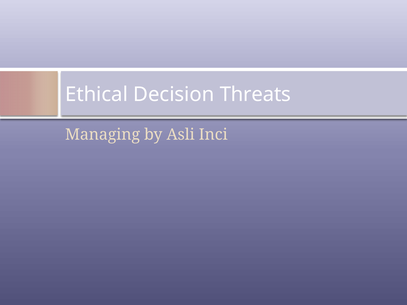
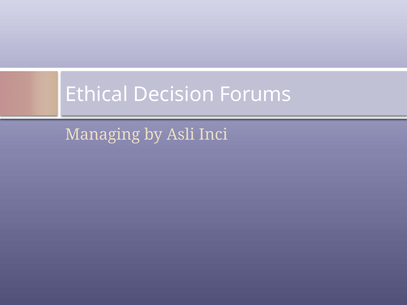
Threats: Threats -> Forums (255, 95)
